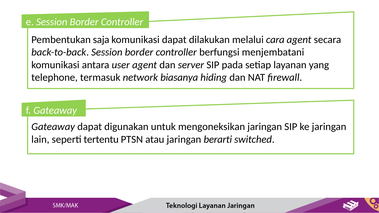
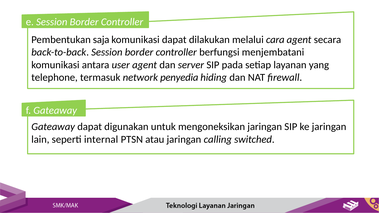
biasanya: biasanya -> penyedia (179, 78)
tertentu: tertentu -> internal (101, 140)
berarti: berarti -> calling (218, 140)
